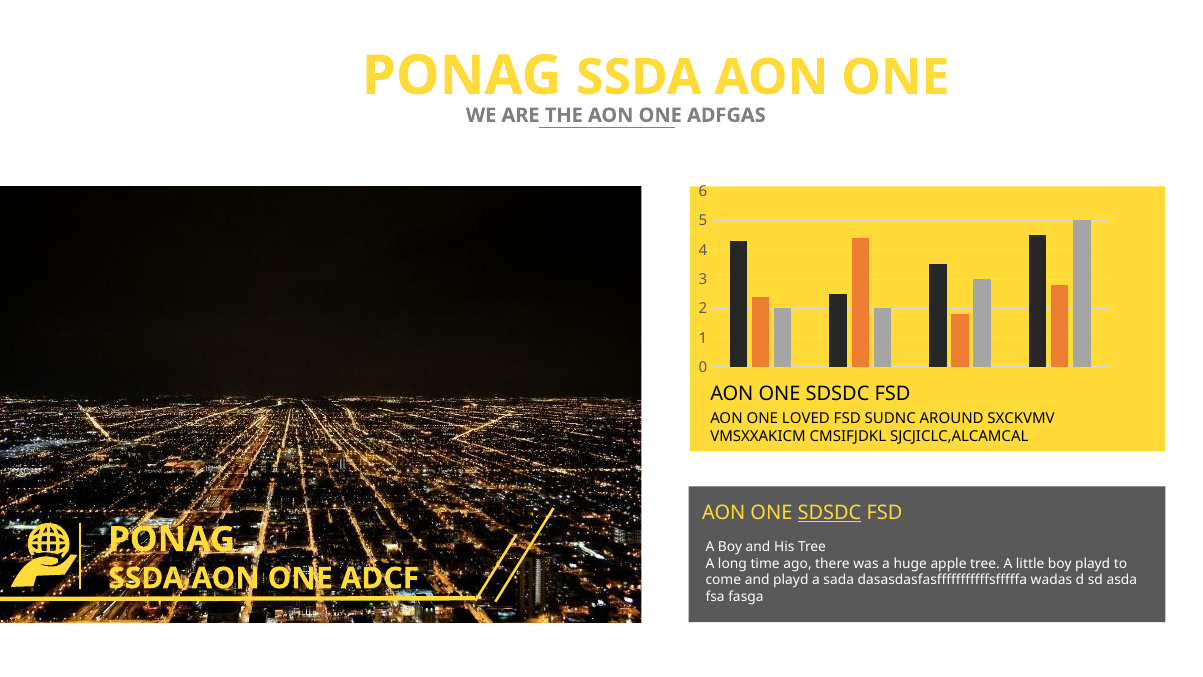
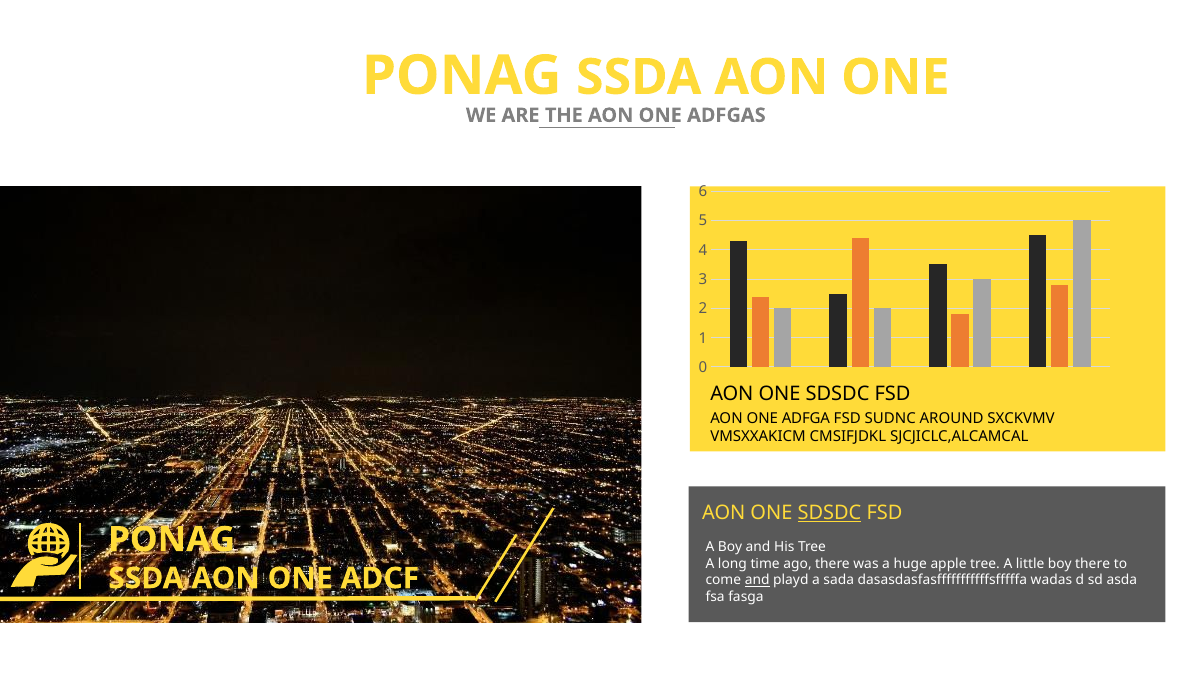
LOVED: LOVED -> ADFGA (806, 418)
boy playd: playd -> there (1093, 563)
and underline: none -> present (757, 580)
